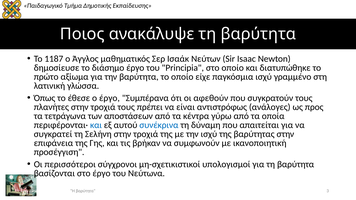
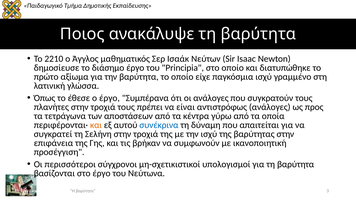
1187: 1187 -> 2210 (54, 59)
οι αφεθούν: αφεθούν -> ανάλογες (211, 98)
και colour: blue -> orange (96, 125)
